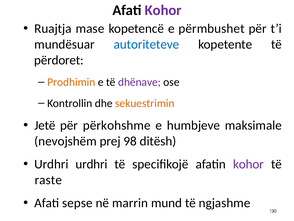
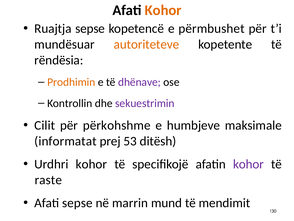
Kohor colour: purple -> orange (163, 10)
Ruajtja mase: mase -> sepse (90, 29)
autoriteteve colour: blue -> orange (146, 44)
përdoret: përdoret -> rëndësia (59, 60)
sekuestrimin colour: orange -> purple (145, 103)
Jetë: Jetë -> Cilit (45, 125)
nevojshëm: nevojshëm -> informatat (65, 141)
98: 98 -> 53 (130, 141)
Urdhri urdhri: urdhri -> kohor (91, 164)
ngjashme: ngjashme -> mendimit (225, 203)
